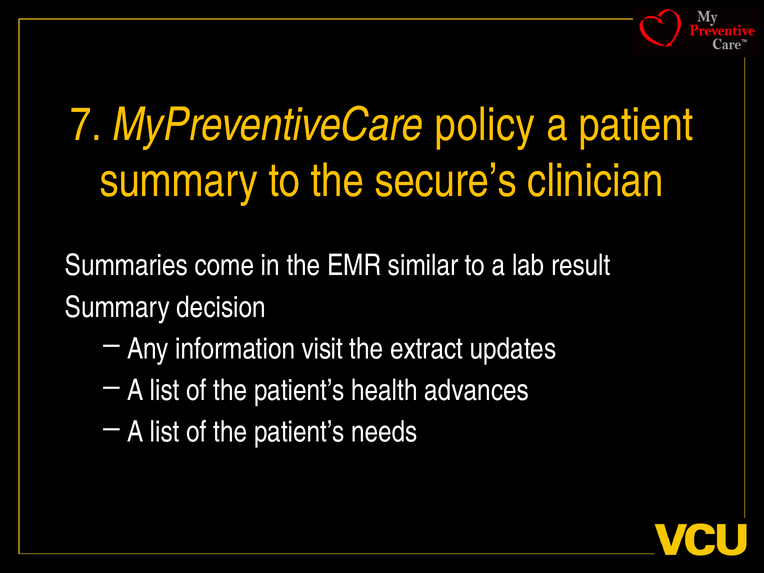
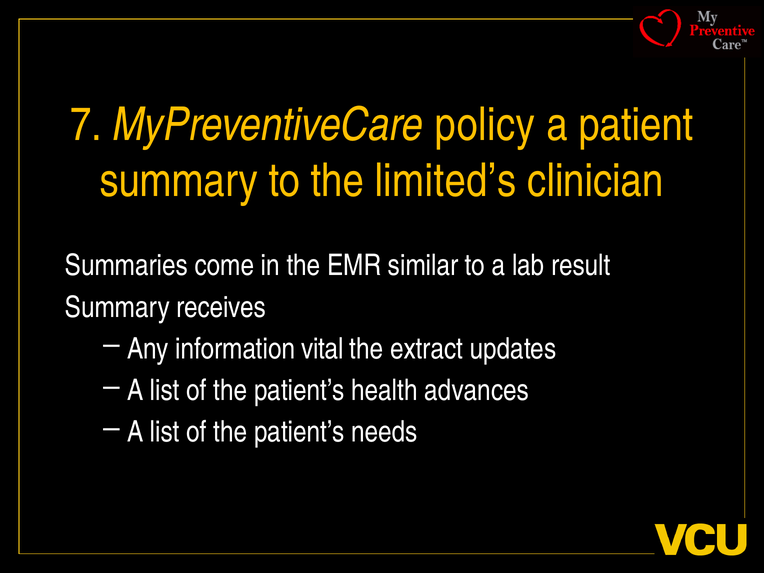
secure’s: secure’s -> limited’s (445, 181)
decision: decision -> receives (221, 307)
visit: visit -> vital (322, 349)
